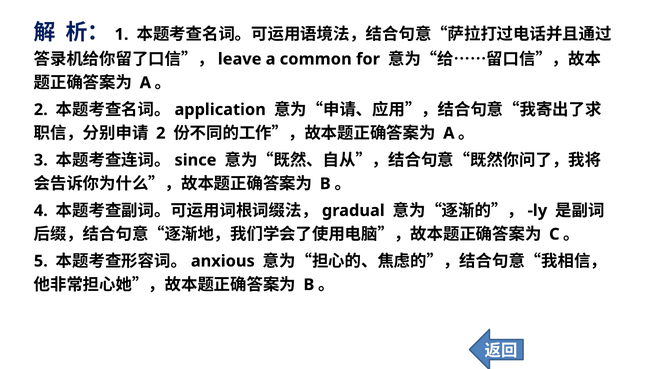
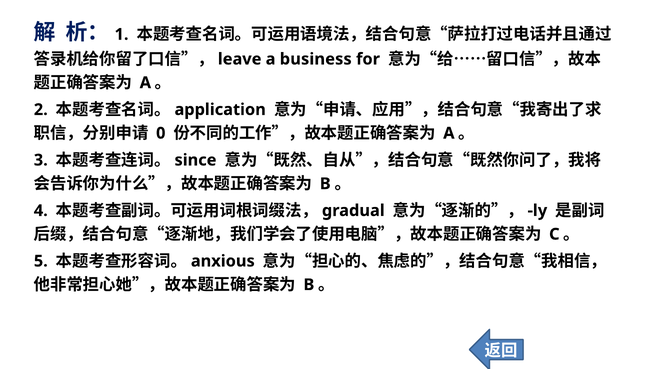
common: common -> business (316, 59)
2: 2 -> 0 (161, 133)
